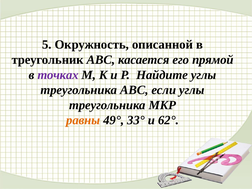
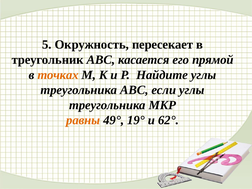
описанной: описанной -> пересекает (163, 45)
точках colour: purple -> orange (58, 75)
33°: 33° -> 19° (136, 120)
